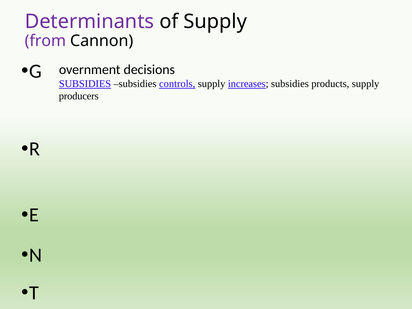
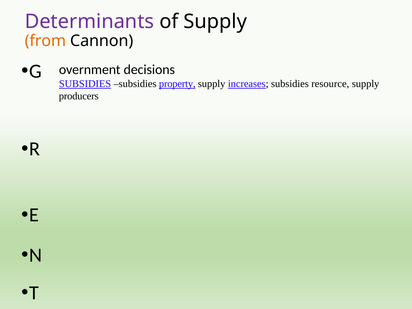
from colour: purple -> orange (45, 41)
controls: controls -> property (177, 84)
products: products -> resource (330, 84)
